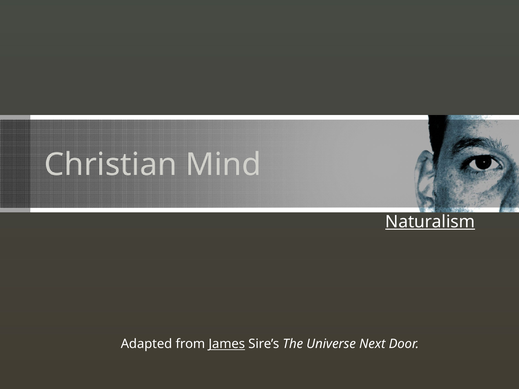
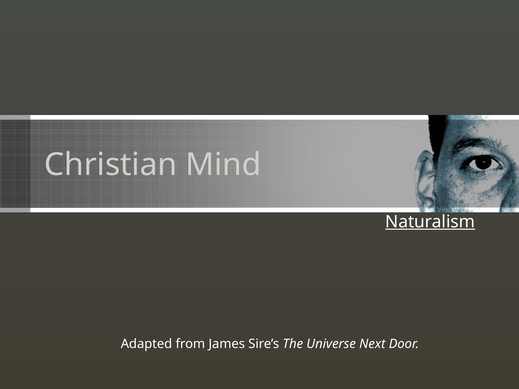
James underline: present -> none (227, 344)
